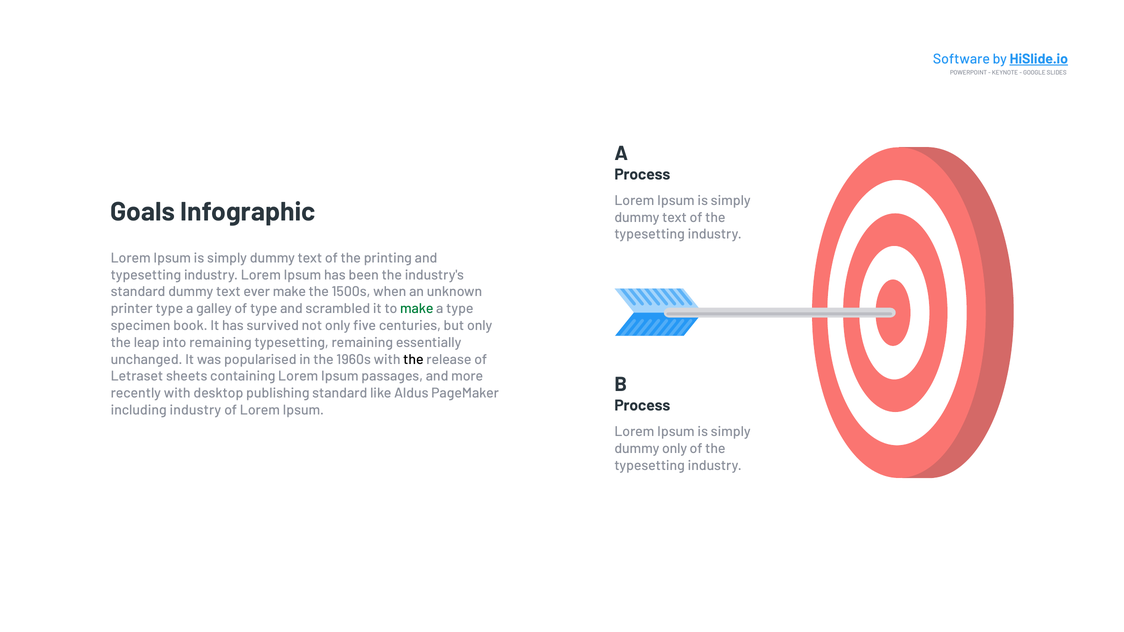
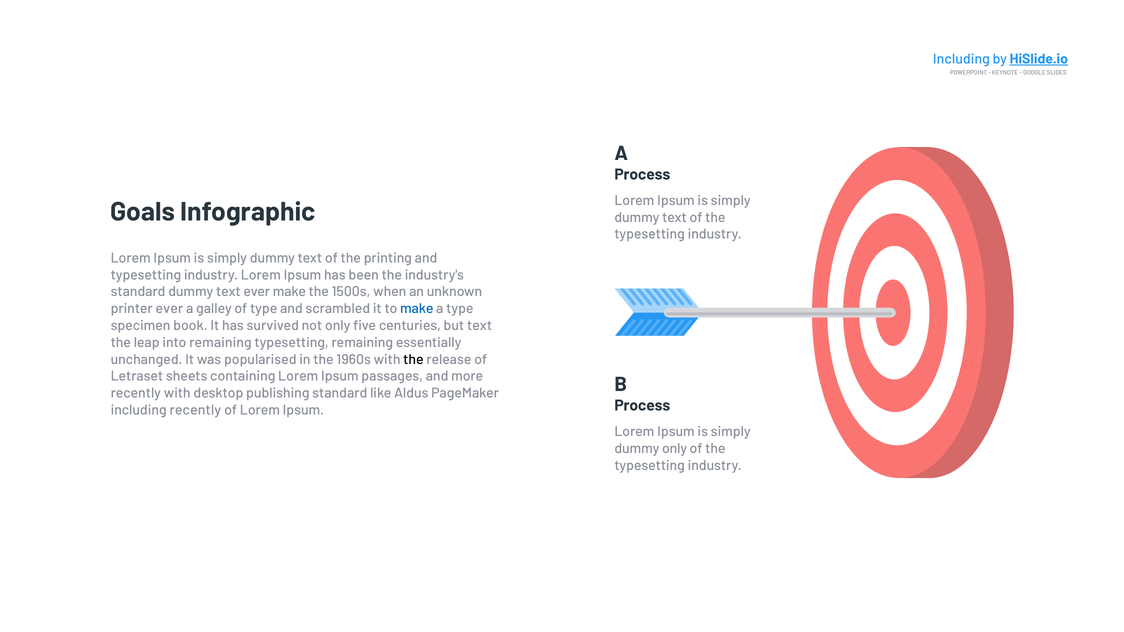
Software: Software -> Including (961, 59)
printer type: type -> ever (169, 309)
make colour: green -> blue (417, 309)
but only: only -> text (480, 326)
including industry: industry -> recently (195, 410)
